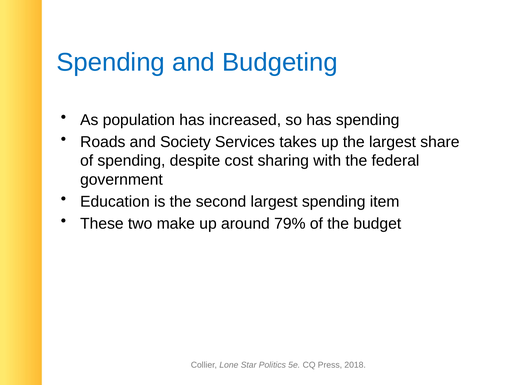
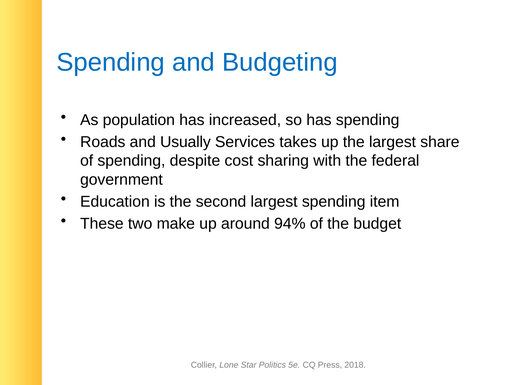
Society: Society -> Usually (185, 142)
79%: 79% -> 94% (290, 224)
